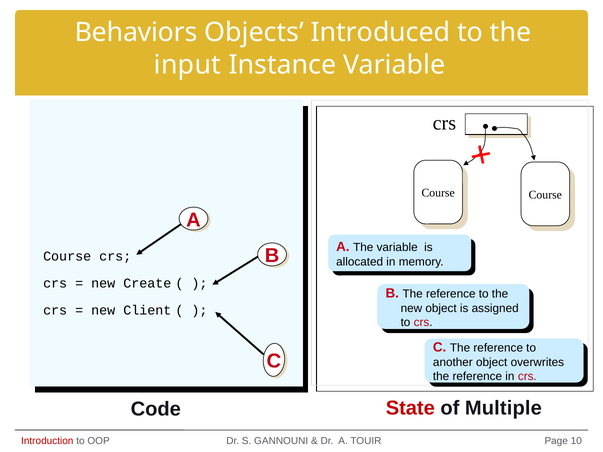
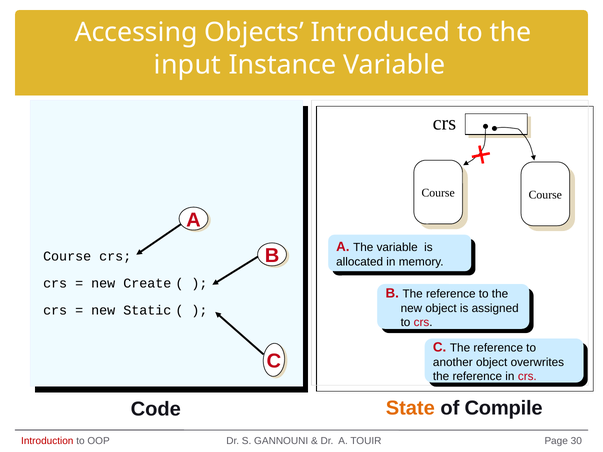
Behaviors: Behaviors -> Accessing (136, 33)
Client: Client -> Static (147, 310)
State colour: red -> orange (410, 408)
Multiple: Multiple -> Compile (504, 408)
10: 10 -> 30 (576, 441)
